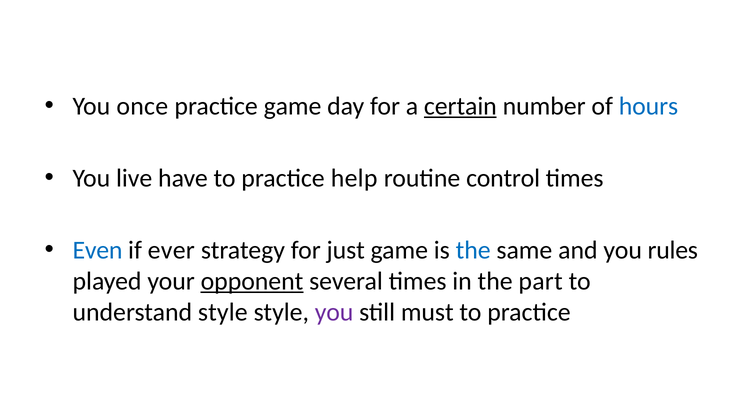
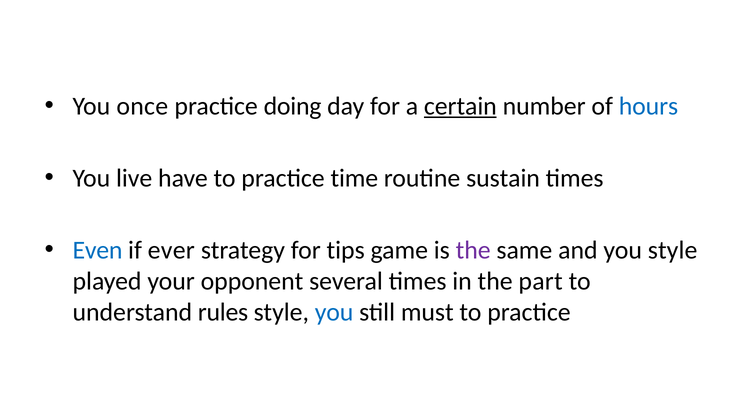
practice game: game -> doing (293, 106)
help: help -> time (354, 178)
control: control -> sustain (503, 178)
just: just -> tips (346, 251)
the colour: blue -> purple (473, 251)
you rules: rules -> style (673, 251)
opponent underline: present -> none (252, 282)
understand style: style -> rules (223, 313)
you colour: purple -> blue (334, 313)
